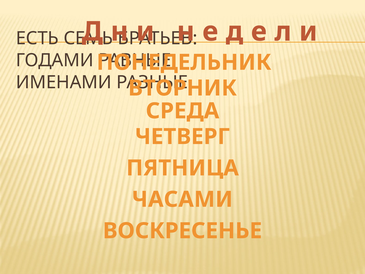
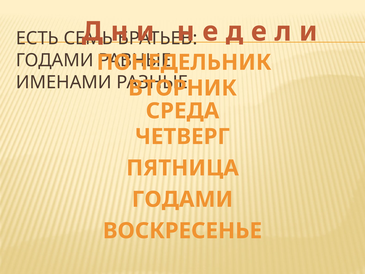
ЧАСАМИ: ЧАСАМИ -> ГОДАМИ (182, 199)
